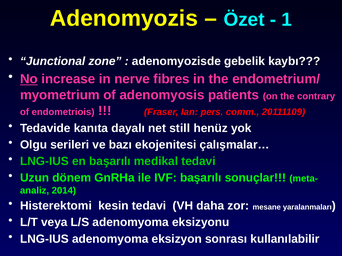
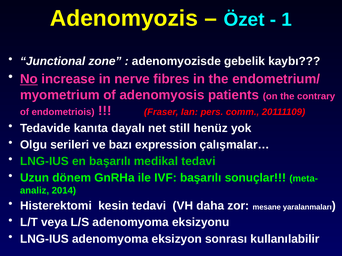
ekojenitesi: ekojenitesi -> expression (166, 145)
